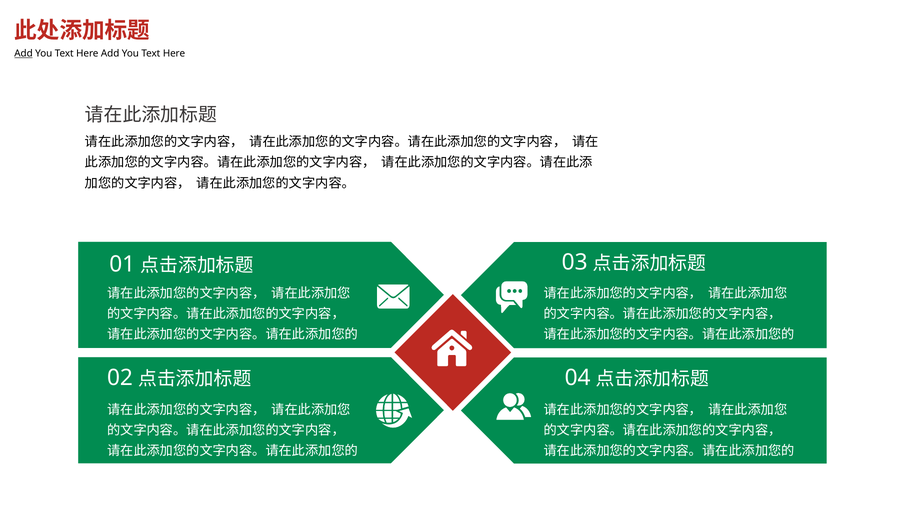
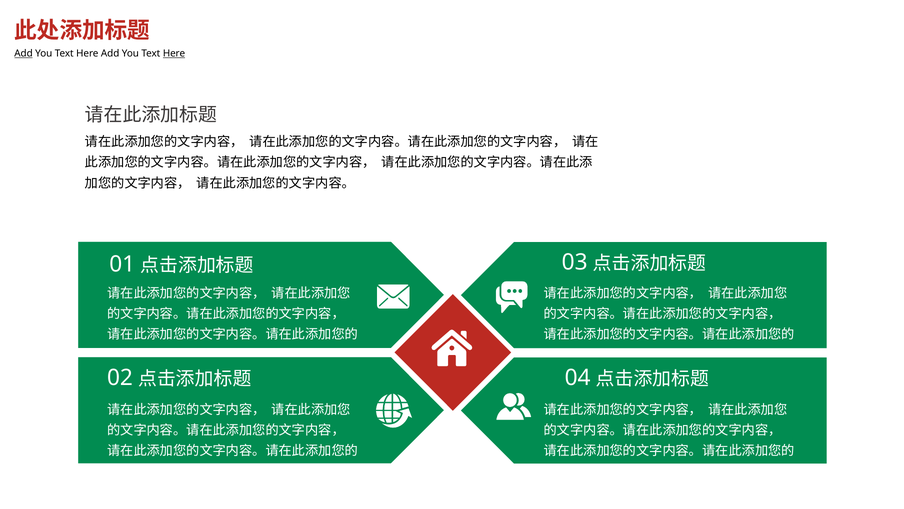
Here underline: none -> present (174, 54)
